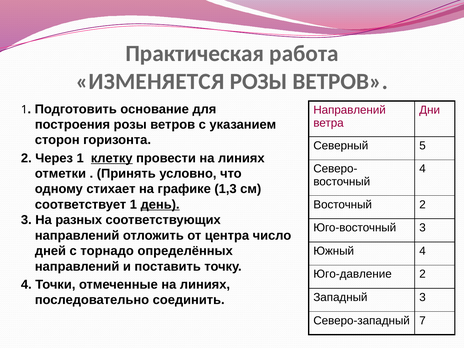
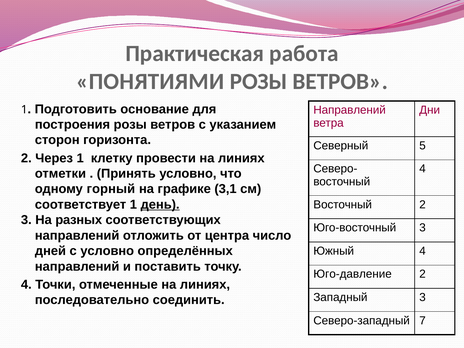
ИЗМЕНЯЕТСЯ: ИЗМЕНЯЕТСЯ -> ПОНЯТИЯМИ (150, 81)
клетку underline: present -> none (112, 158)
стихает: стихает -> горный (111, 189)
1,3: 1,3 -> 3,1 (226, 189)
с торнадо: торнадо -> условно (107, 251)
